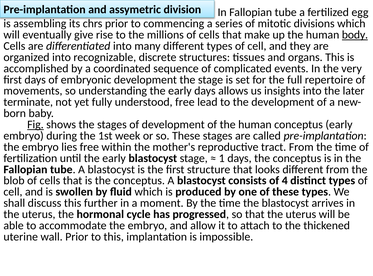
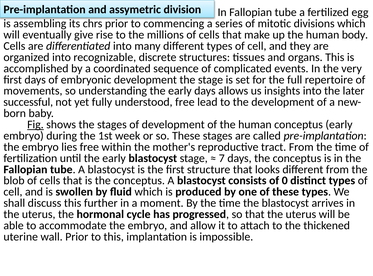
body underline: present -> none (355, 35)
terminate: terminate -> successful (28, 102)
1: 1 -> 7 (222, 158)
4: 4 -> 0 (285, 181)
